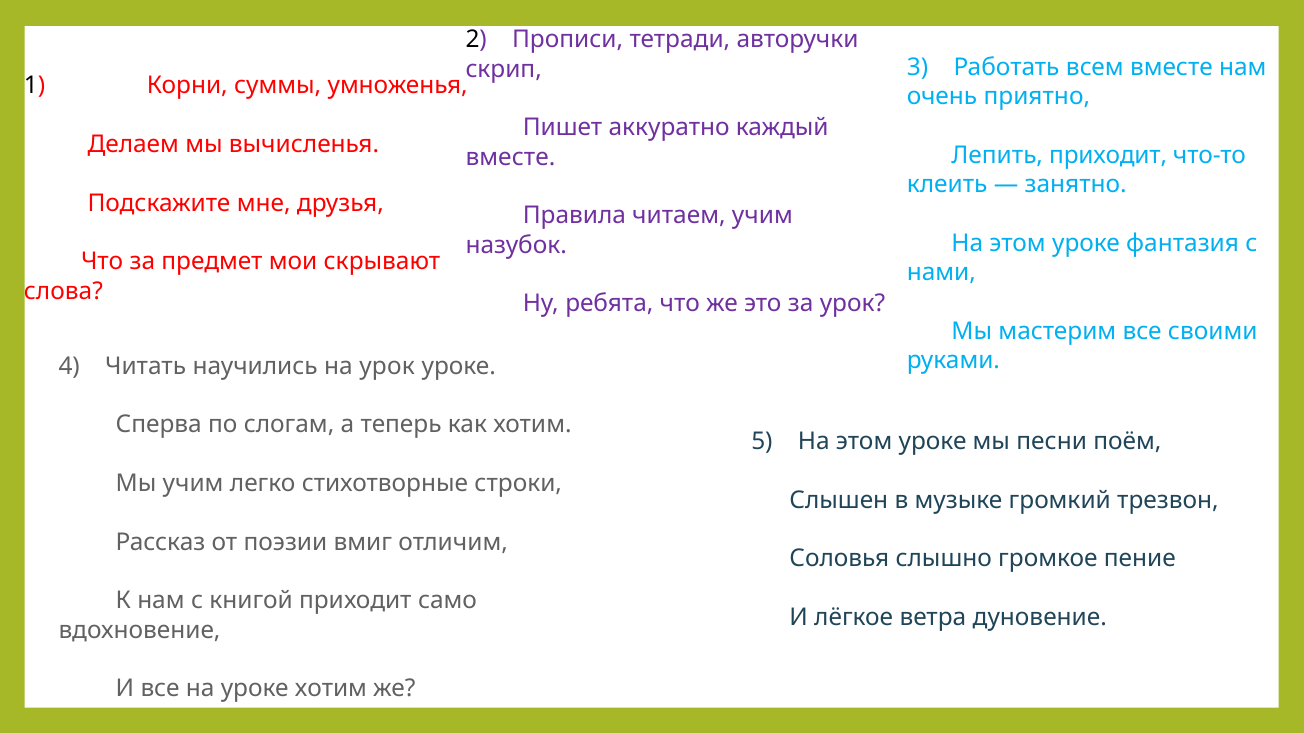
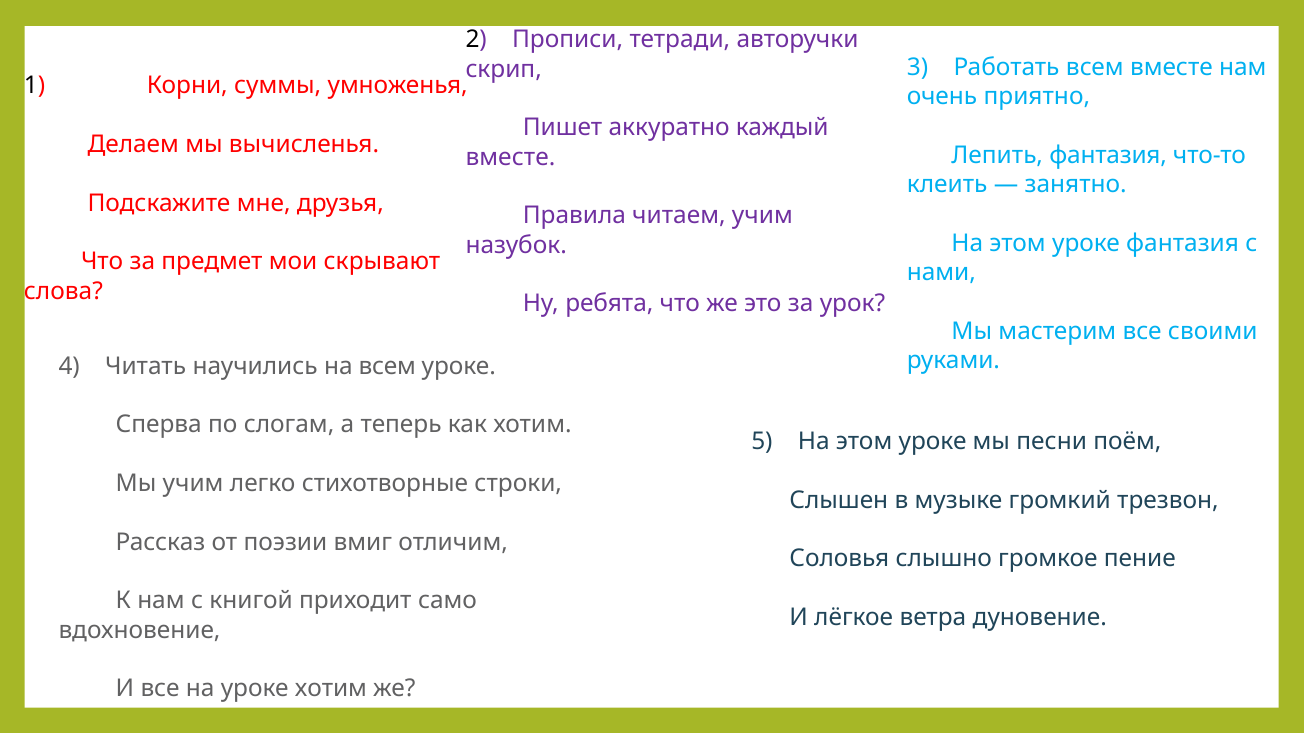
Лепить приходит: приходит -> фантазия (1108, 155)
на урок: урок -> всем (387, 366)
